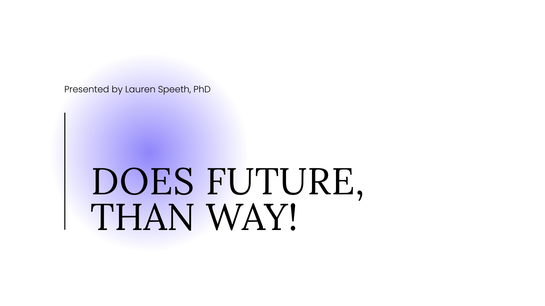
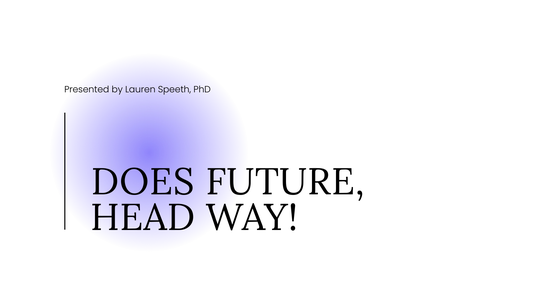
THAN: THAN -> HEAD (143, 218)
